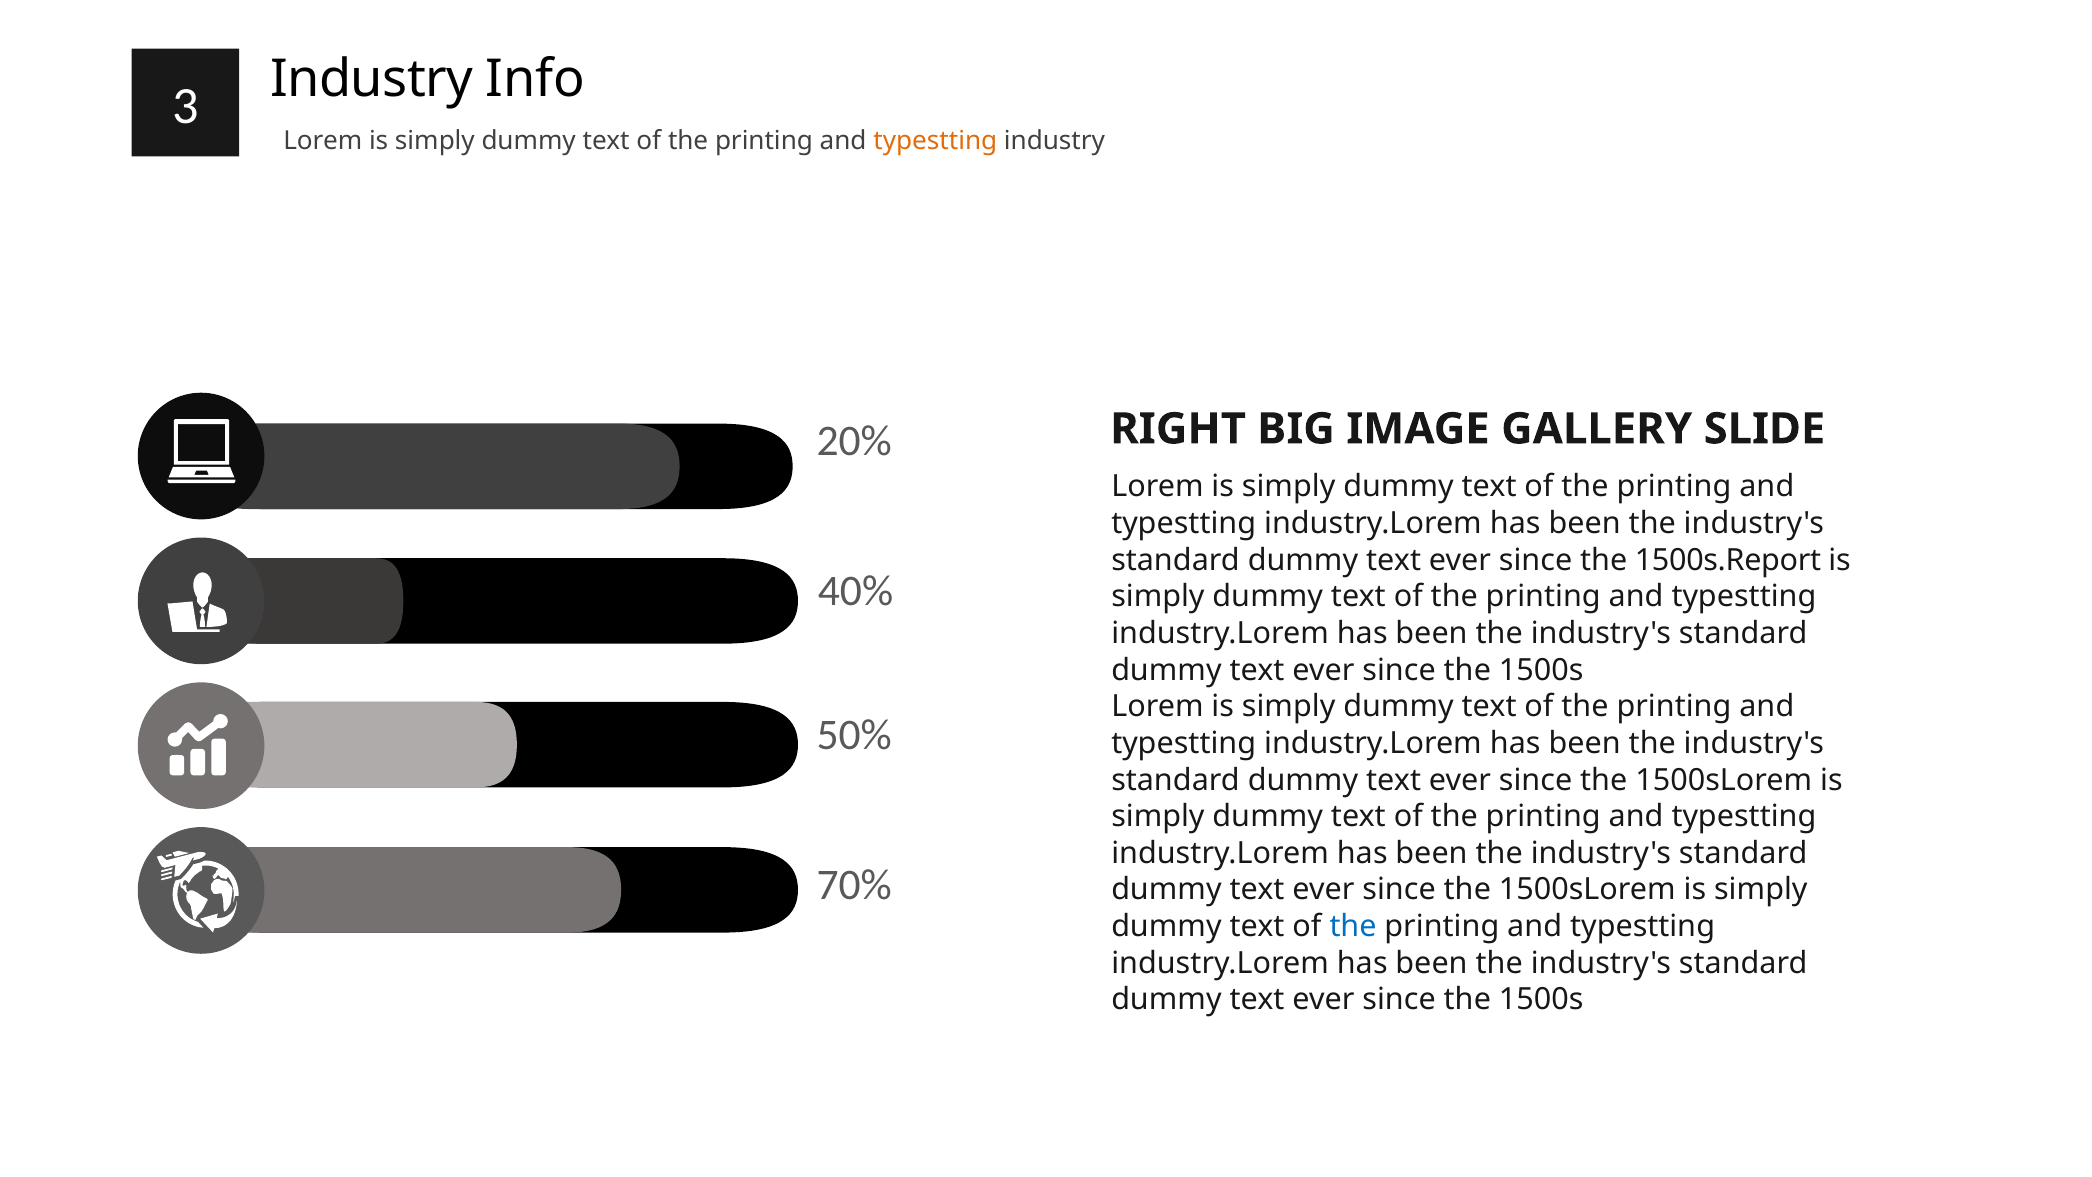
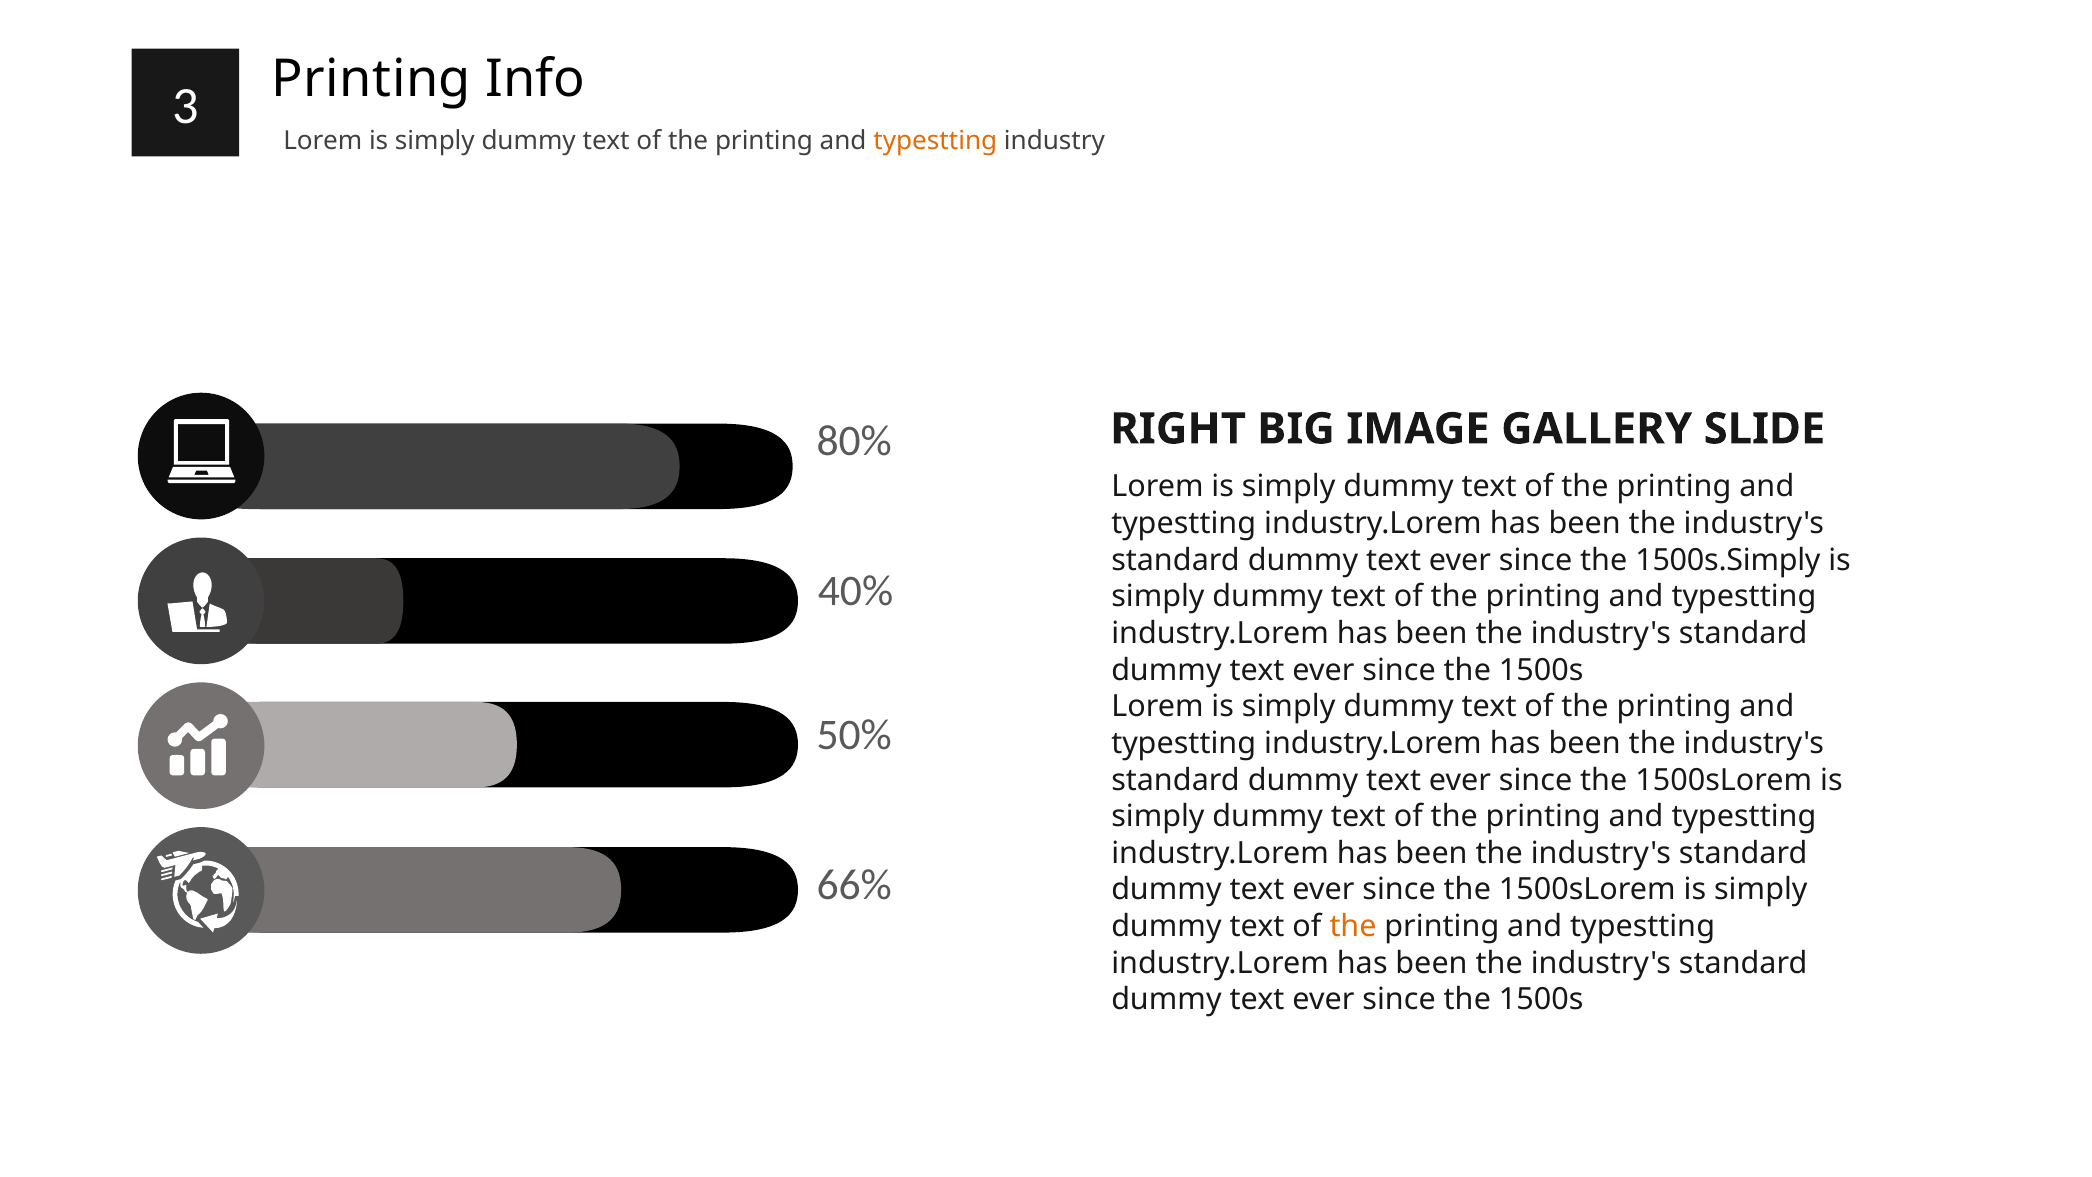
3 Industry: Industry -> Printing (371, 79)
20%: 20% -> 80% (854, 441)
1500s.Report: 1500s.Report -> 1500s.Simply (1728, 560)
70%: 70% -> 66% (854, 885)
the colour: blue -> orange (1353, 926)
